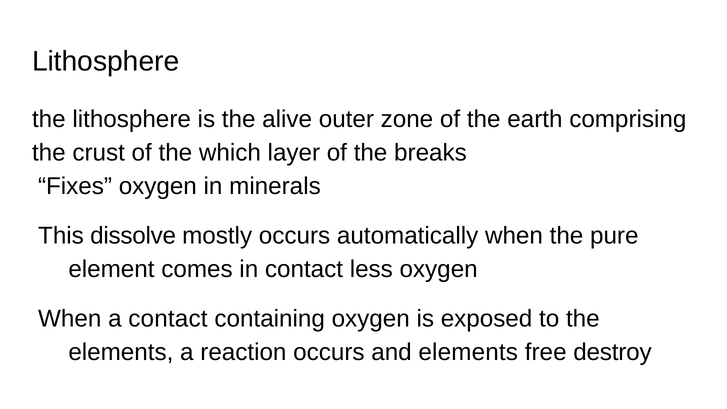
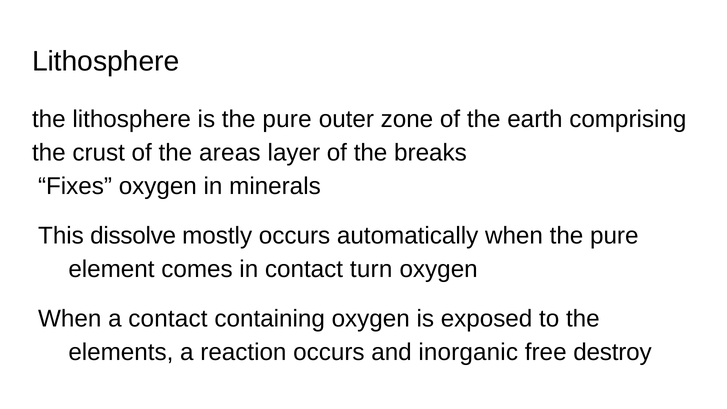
is the alive: alive -> pure (287, 119)
which: which -> areas (230, 153)
less: less -> turn (371, 269)
and elements: elements -> inorganic (468, 352)
